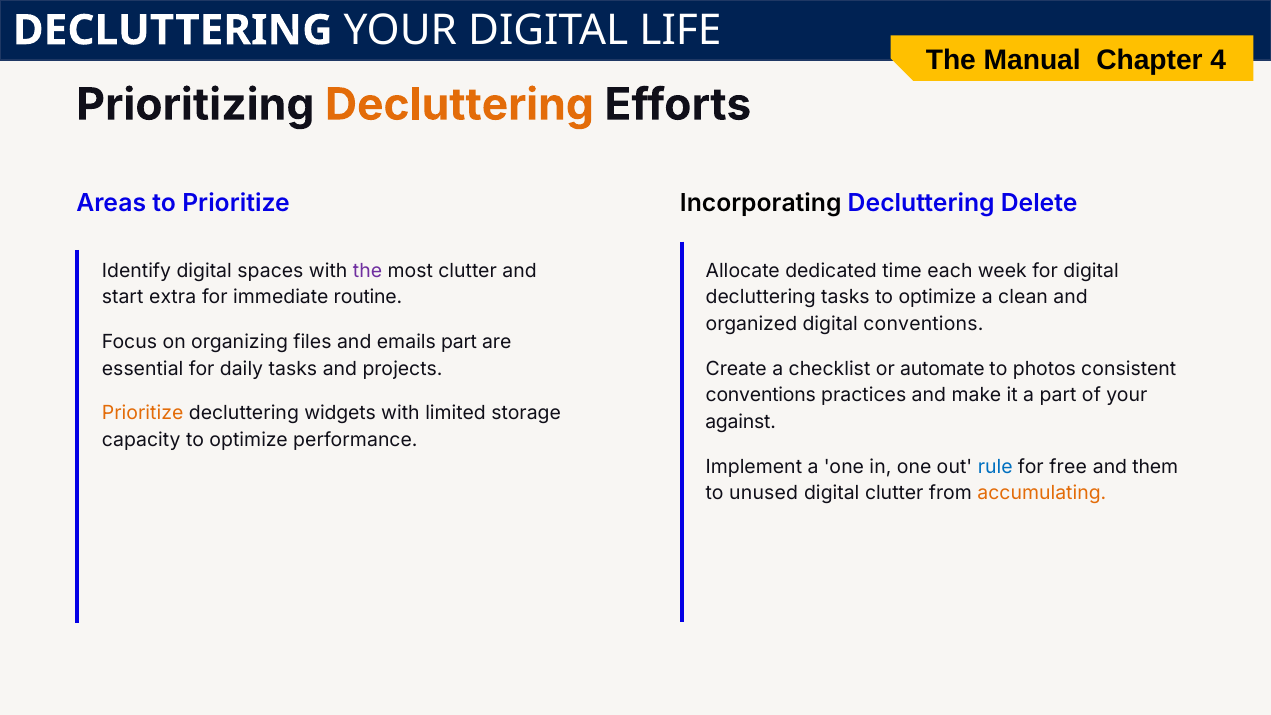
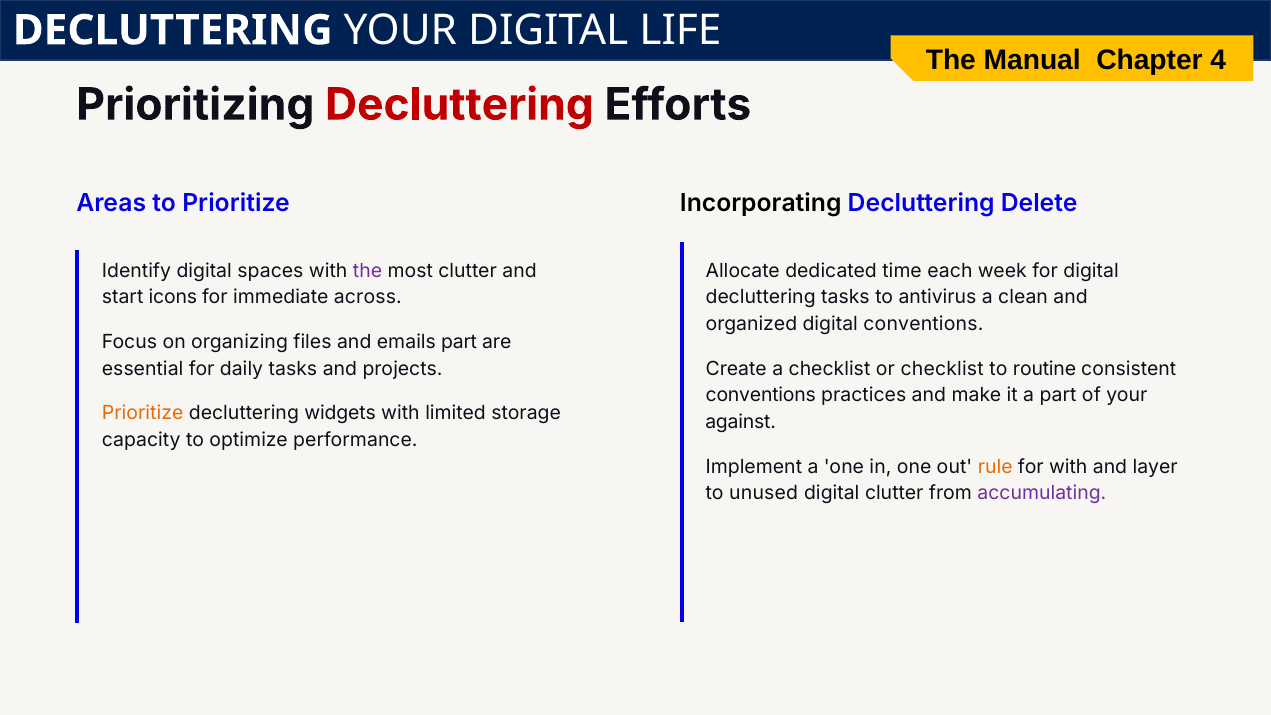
Decluttering colour: orange -> red (459, 105)
extra: extra -> icons (173, 297)
routine: routine -> across (368, 297)
tasks to optimize: optimize -> antivirus (937, 297)
or automate: automate -> checklist (942, 369)
photos: photos -> routine (1045, 369)
rule colour: blue -> orange (995, 467)
for free: free -> with (1068, 467)
them: them -> layer (1155, 467)
accumulating colour: orange -> purple (1042, 493)
